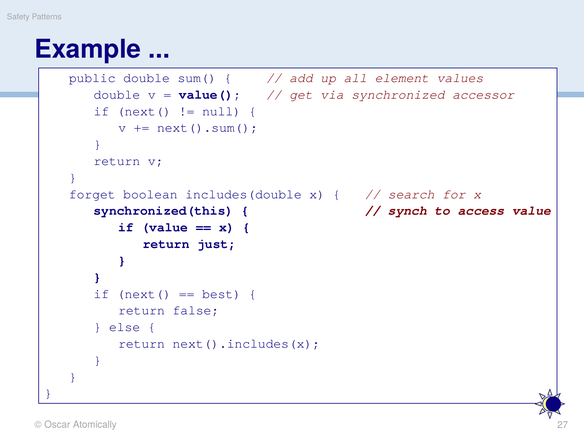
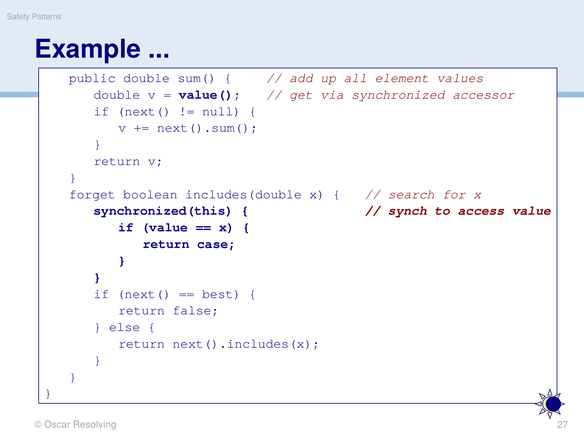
just: just -> case (217, 244)
Atomically: Atomically -> Resolving (95, 425)
